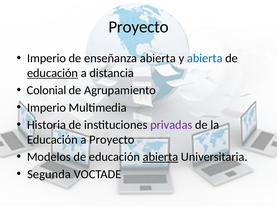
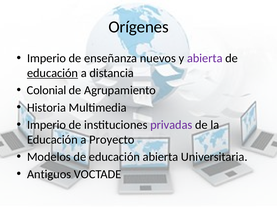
Proyecto: Proyecto -> Orígenes (139, 27)
enseñanza abierta: abierta -> nuevos (158, 58)
abierta colour: blue -> purple (205, 58)
Imperio: Imperio -> Historia (46, 107)
Historia: Historia -> Imperio (46, 125)
abierta underline: present -> none (161, 157)
Segunda: Segunda -> Antiguos (49, 174)
